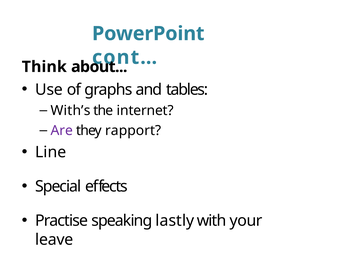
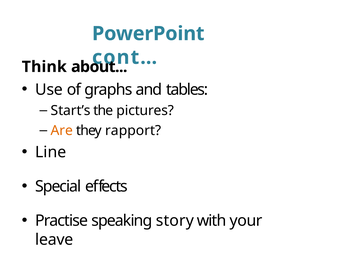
With’s: With’s -> Start’s (71, 111)
internet: internet -> pictures (145, 111)
Are colour: purple -> orange (62, 131)
lastly: lastly -> story (175, 221)
